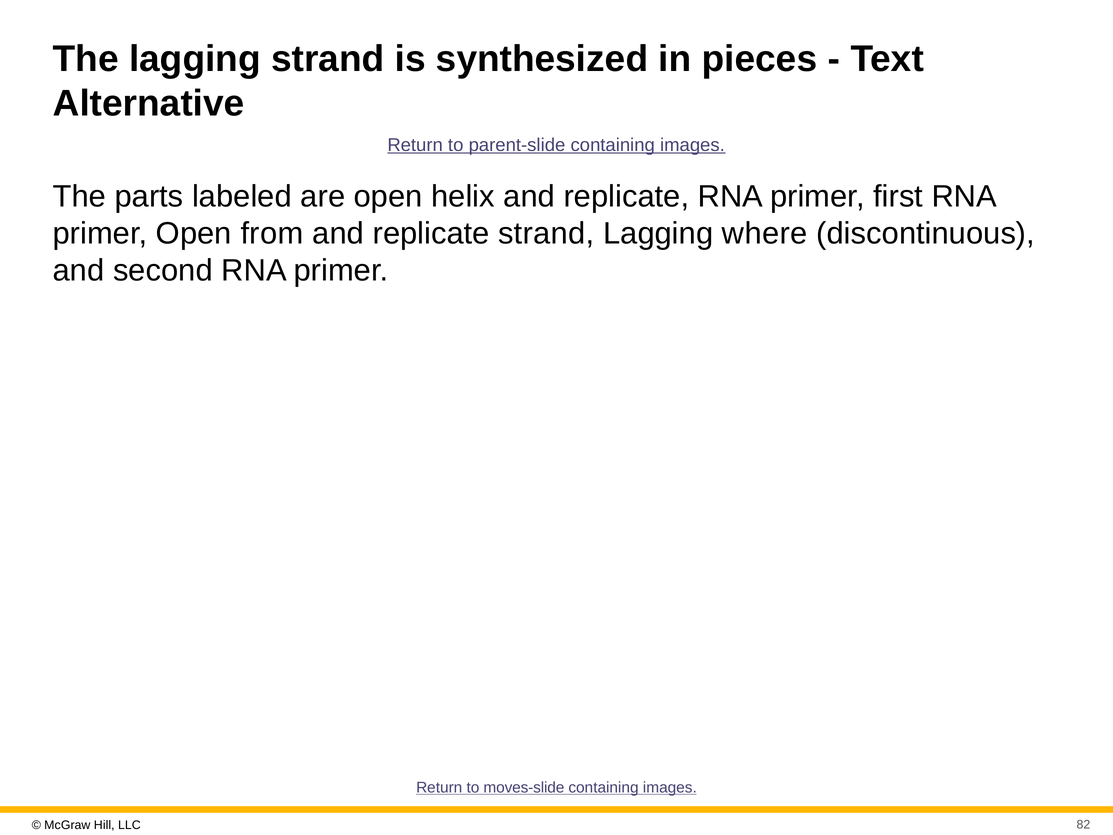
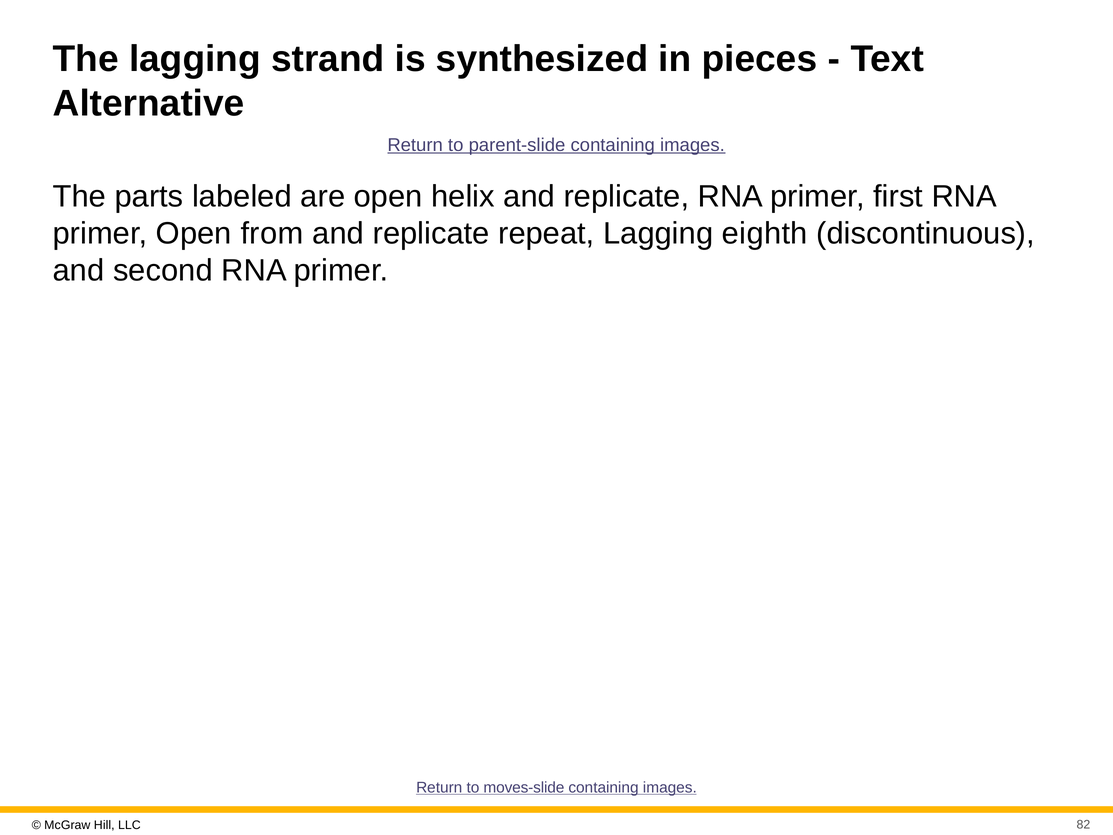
replicate strand: strand -> repeat (546, 233)
where: where -> eighth (765, 233)
